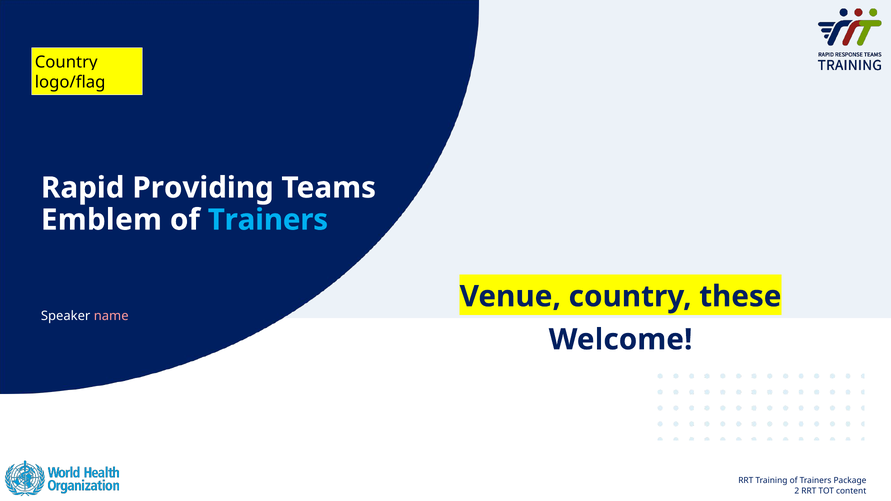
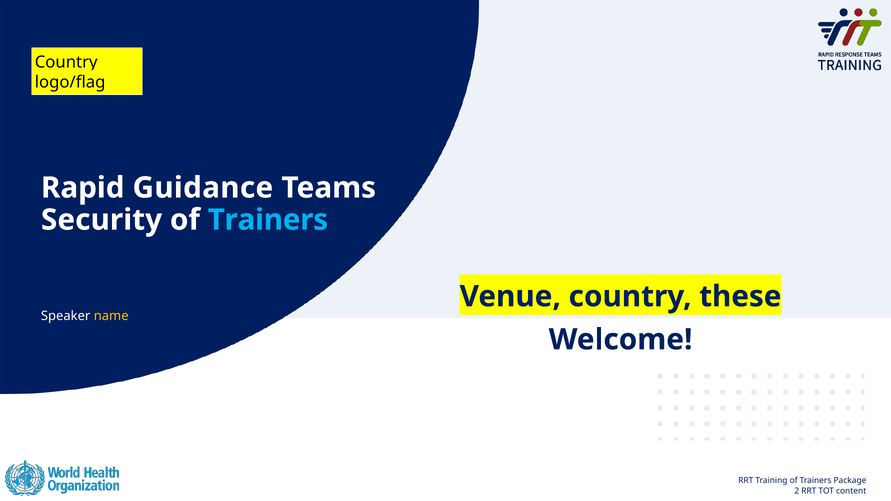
Providing: Providing -> Guidance (203, 188)
Emblem: Emblem -> Security (102, 220)
name colour: pink -> yellow (111, 316)
